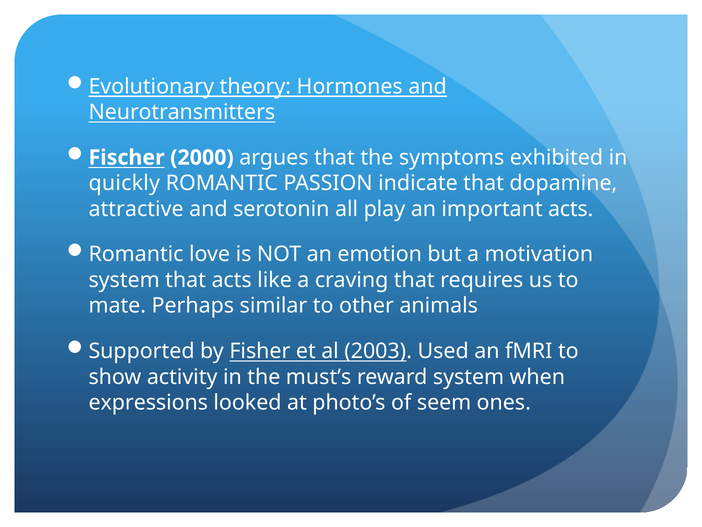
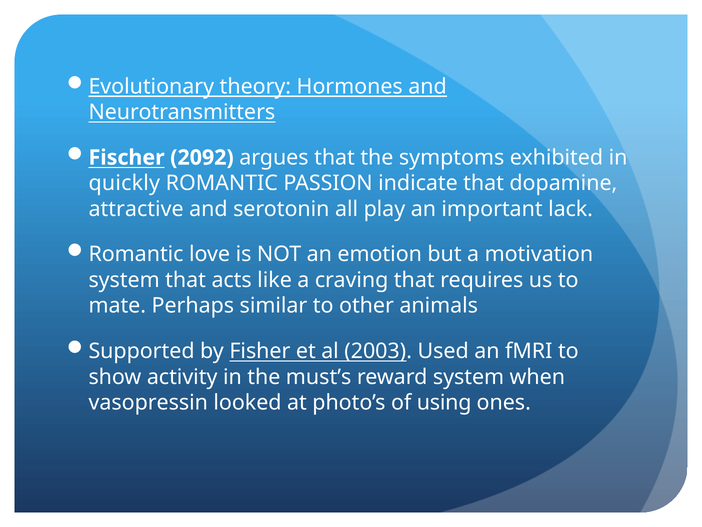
2000: 2000 -> 2092 (202, 157)
important acts: acts -> lack (571, 209)
expressions: expressions -> vasopressin (148, 402)
seem: seem -> using (444, 402)
